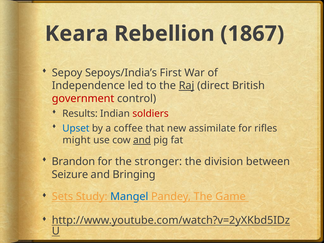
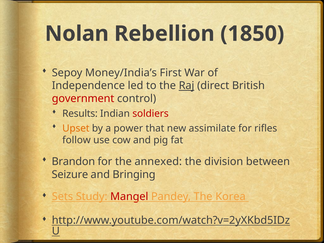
Keara: Keara -> Nolan (77, 34)
1867: 1867 -> 1850 (252, 34)
Sepoys/India’s: Sepoys/India’s -> Money/India’s (121, 73)
Upset colour: blue -> orange (76, 128)
coffee: coffee -> power (128, 128)
might: might -> follow (77, 140)
and underline: present -> none (142, 140)
stronger: stronger -> annexed (158, 162)
Mangel colour: blue -> red (129, 197)
Game: Game -> Korea (231, 197)
